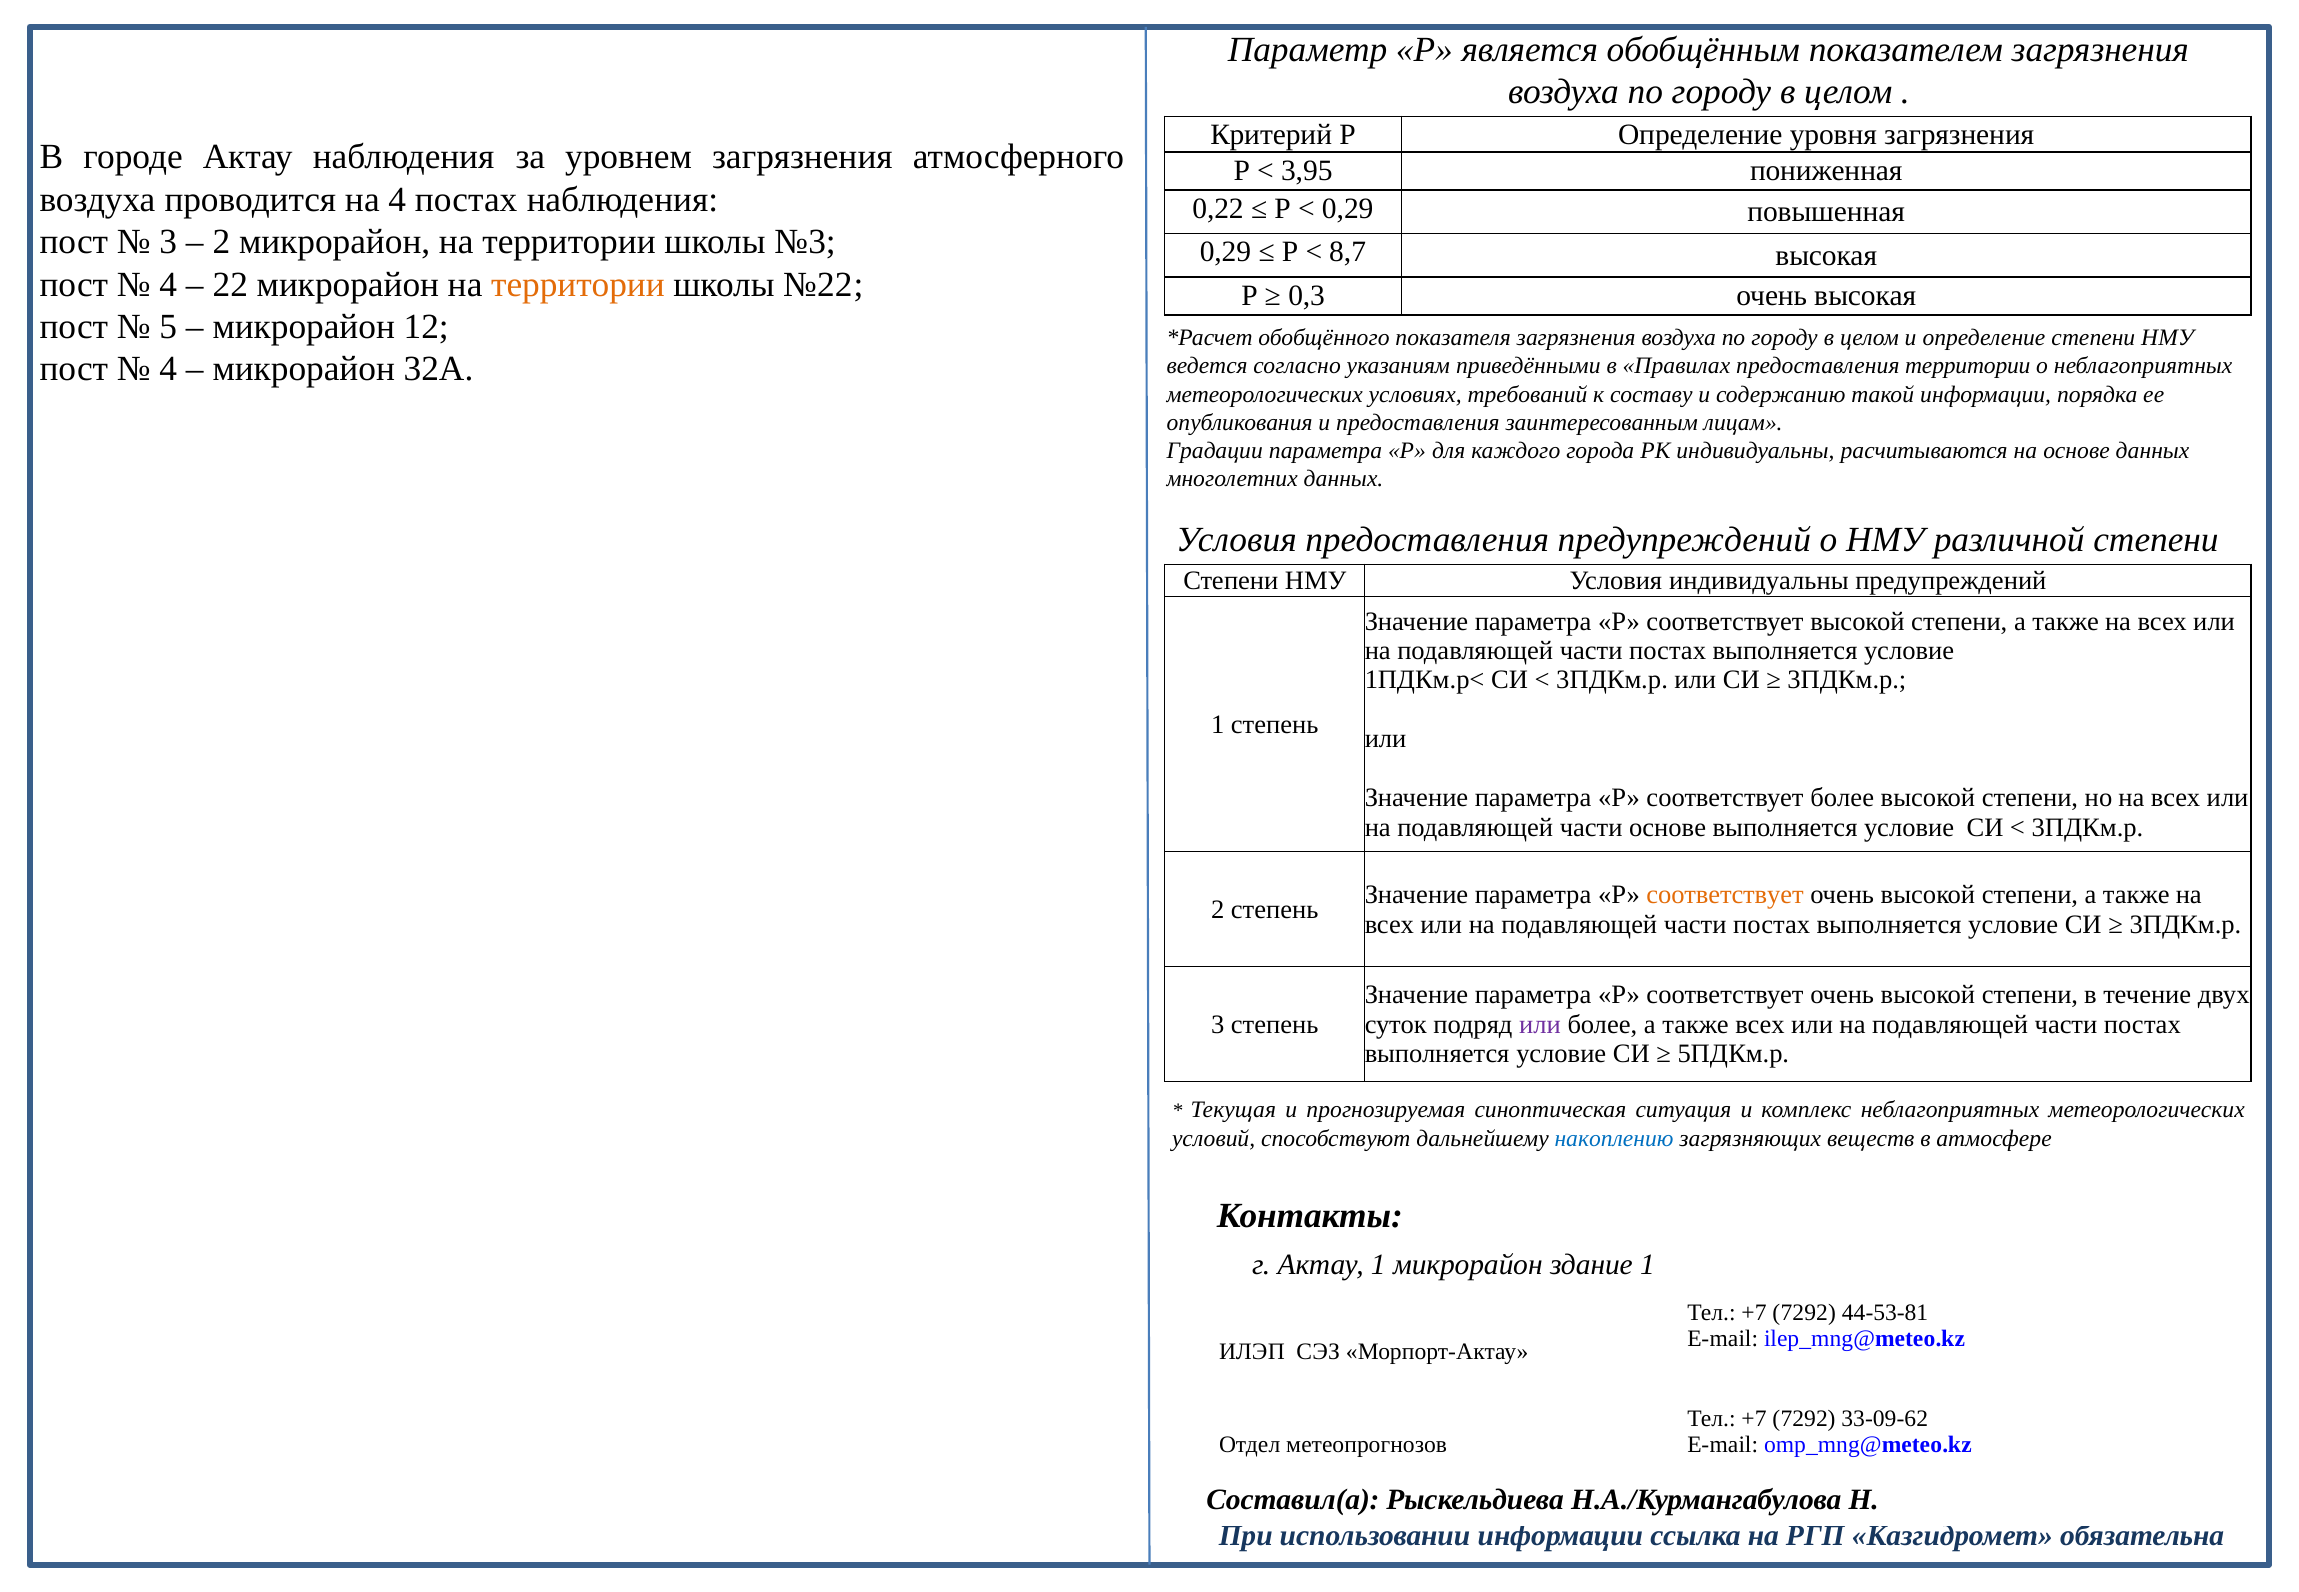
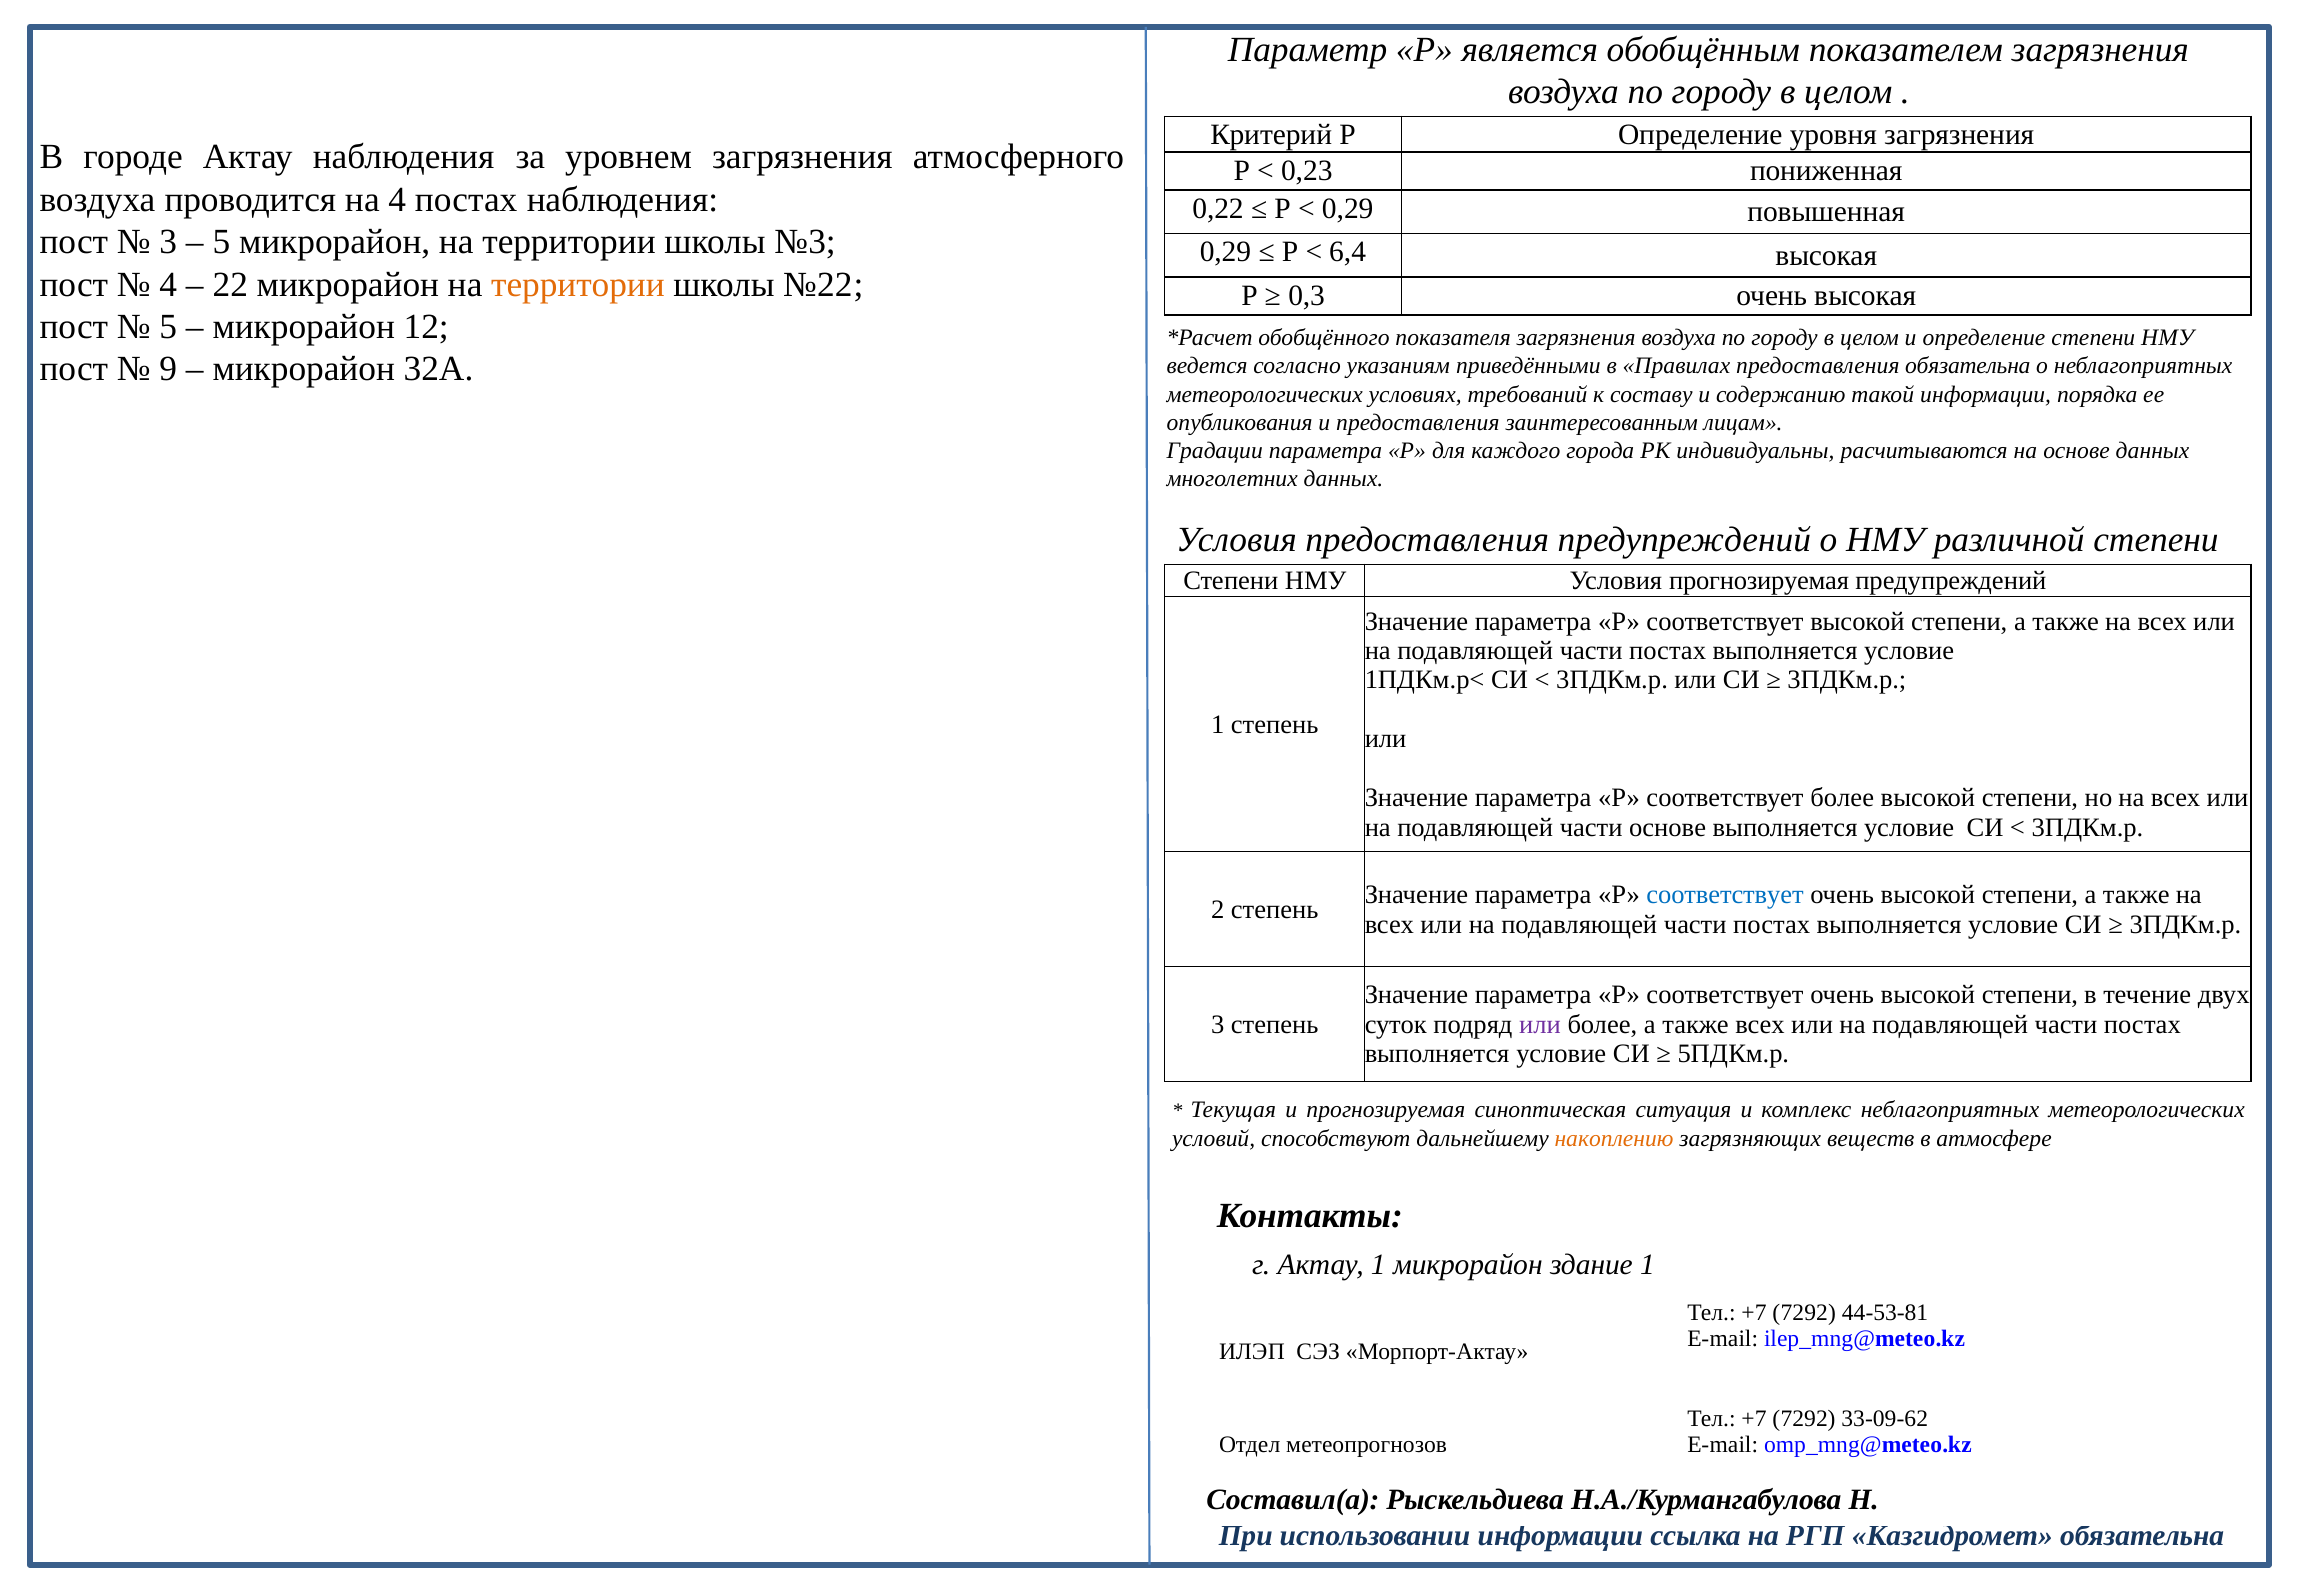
3,95: 3,95 -> 0,23 (1307, 171)
2: 2 -> 5 (221, 242)
8,7: 8,7 -> 6,4 (1348, 252)
4: 4 -> 9 (168, 369)
предоставления территории: территории -> обязательна (1968, 366)
Условия индивидуальны: индивидуальны -> прогнозируемая (1759, 580)
соответствует colour: orange -> blue (1725, 895)
накоплению colour: blue -> orange (1614, 1138)
